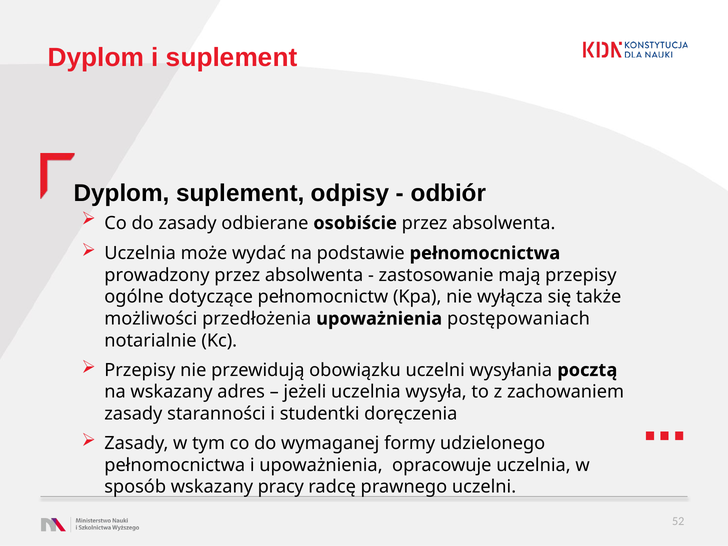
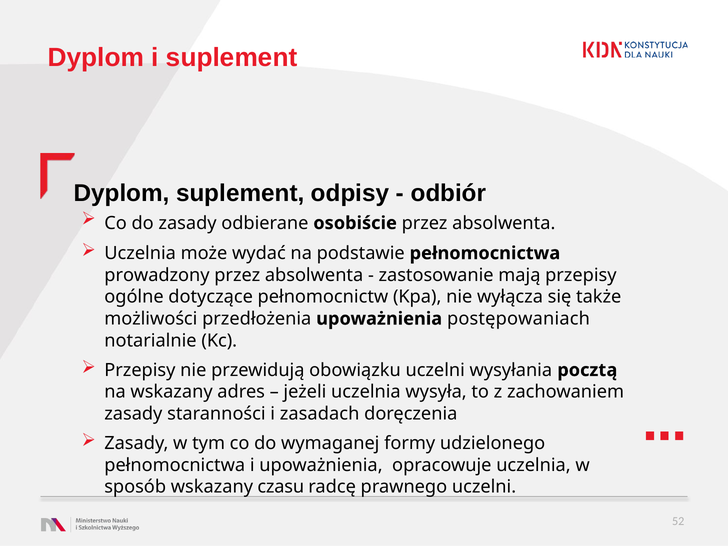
studentki: studentki -> zasadach (320, 414)
pracy: pracy -> czasu (281, 487)
